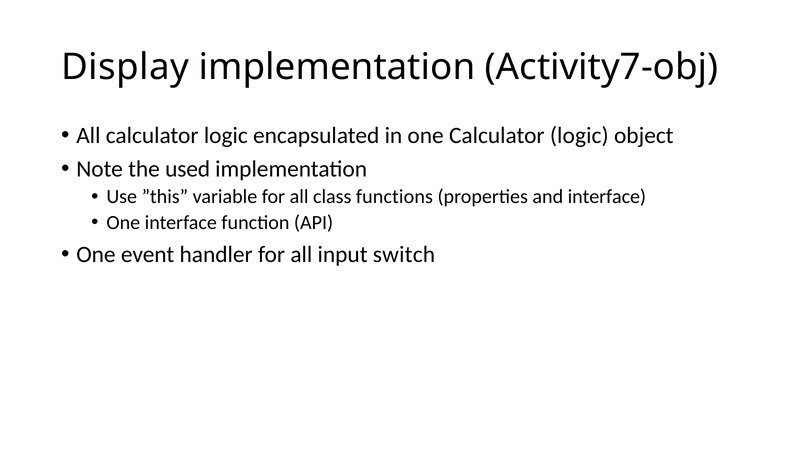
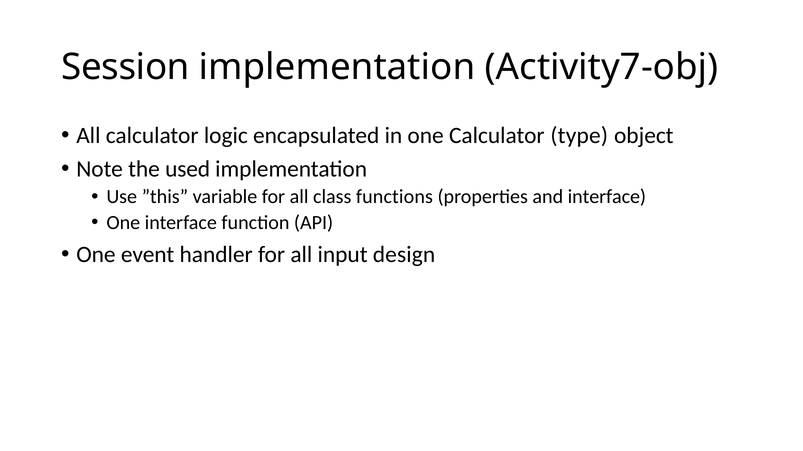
Display: Display -> Session (125, 67)
one Calculator logic: logic -> type (579, 136)
switch: switch -> design (404, 255)
